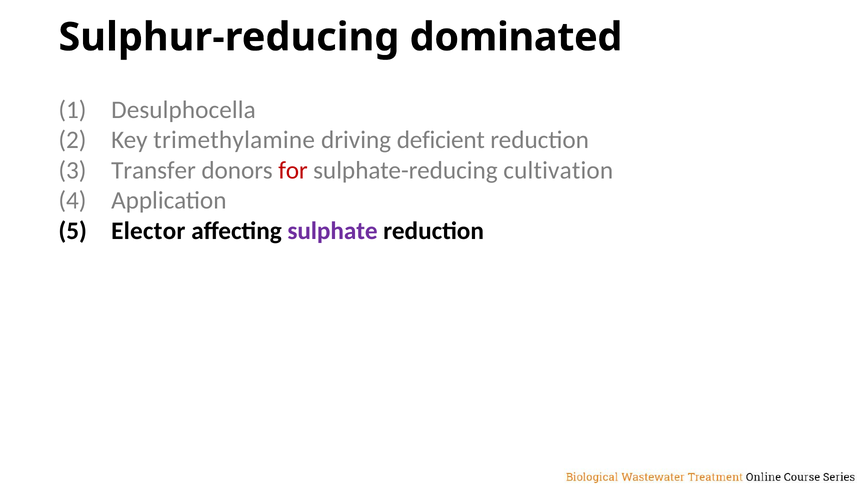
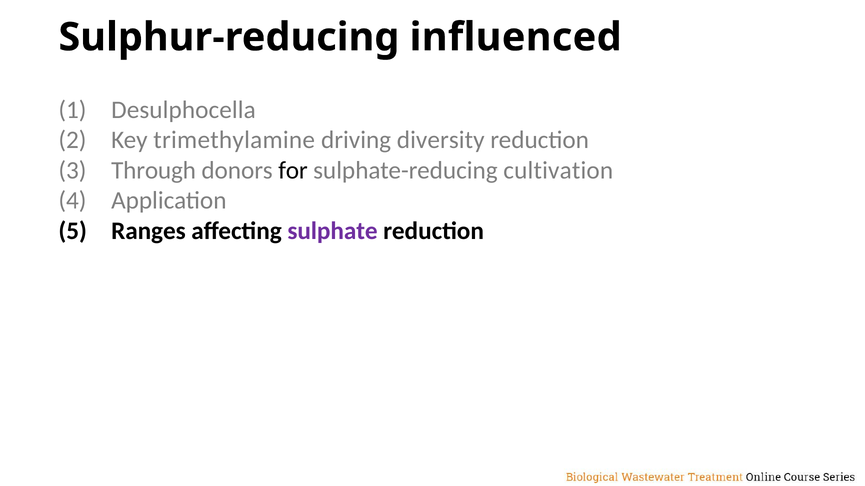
dominated: dominated -> influenced (516, 37)
deficient: deficient -> diversity (441, 140)
Transfer: Transfer -> Through (154, 170)
for colour: red -> black (293, 170)
Elector: Elector -> Ranges (148, 231)
